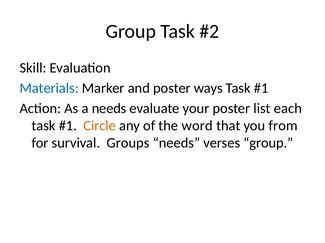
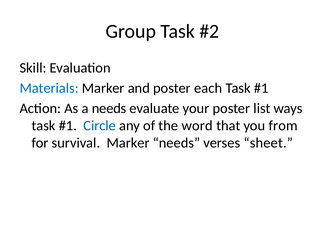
ways: ways -> each (208, 88)
each: each -> ways (288, 109)
Circle colour: orange -> blue (100, 126)
survival Groups: Groups -> Marker (128, 143)
verses group: group -> sheet (268, 143)
